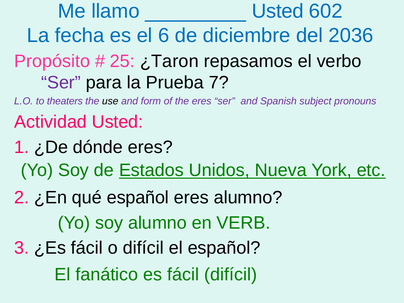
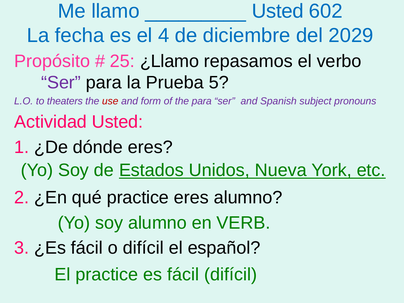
6: 6 -> 4 (164, 35)
2036: 2036 -> 2029 (351, 35)
¿Taron: ¿Taron -> ¿Llamo (170, 61)
7: 7 -> 5 (219, 83)
use colour: black -> red (110, 101)
the eres: eres -> para (202, 101)
qué español: español -> practice (138, 197)
El fanático: fanático -> practice (107, 275)
